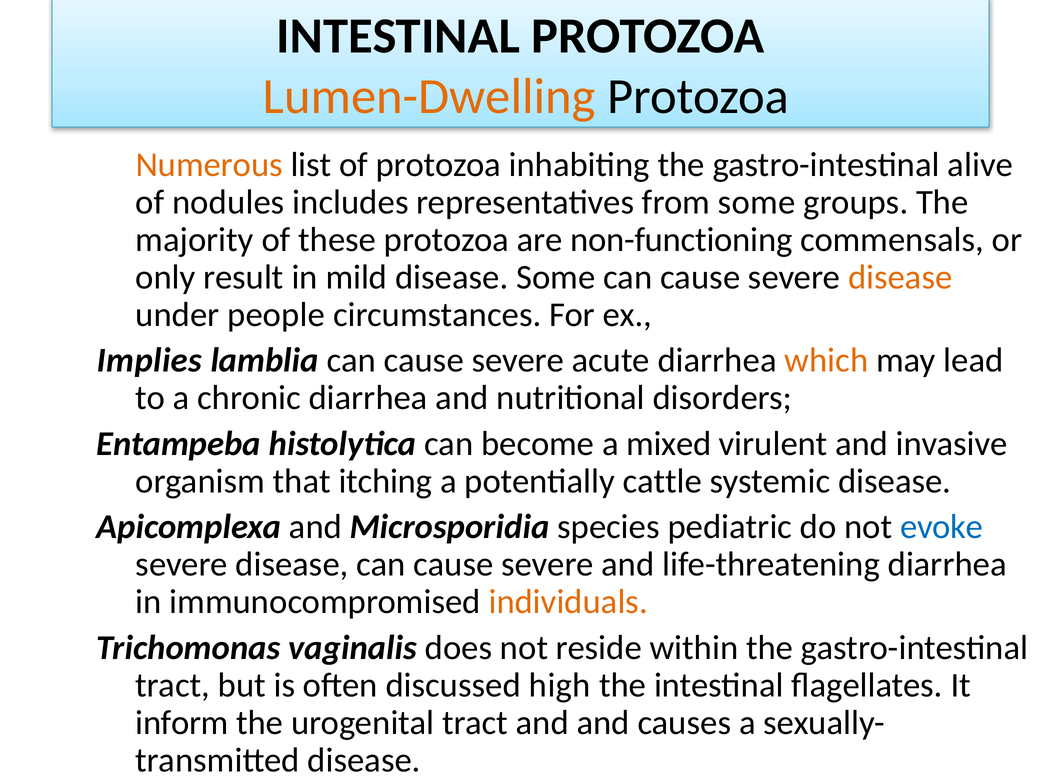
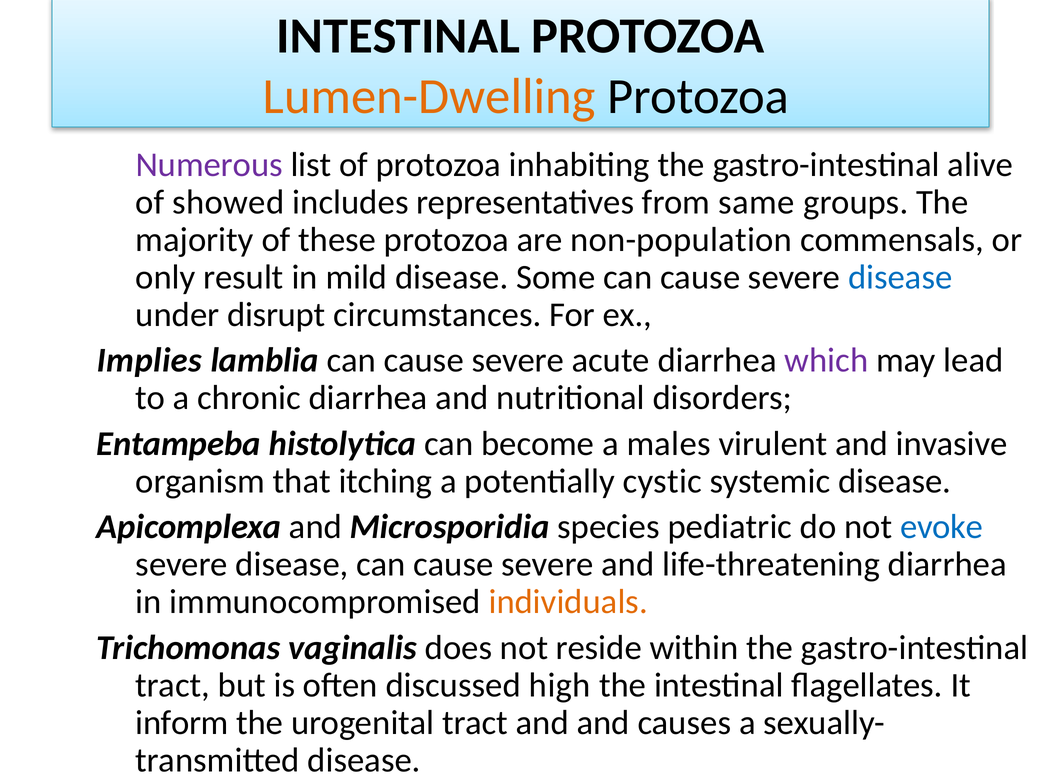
Numerous colour: orange -> purple (209, 165)
nodules: nodules -> showed (228, 202)
from some: some -> same (757, 202)
non-functioning: non-functioning -> non-population (681, 240)
disease colour: orange -> blue (900, 277)
people: people -> disrupt (276, 315)
which colour: orange -> purple (826, 360)
mixed: mixed -> males (669, 444)
cattle: cattle -> cystic (662, 481)
